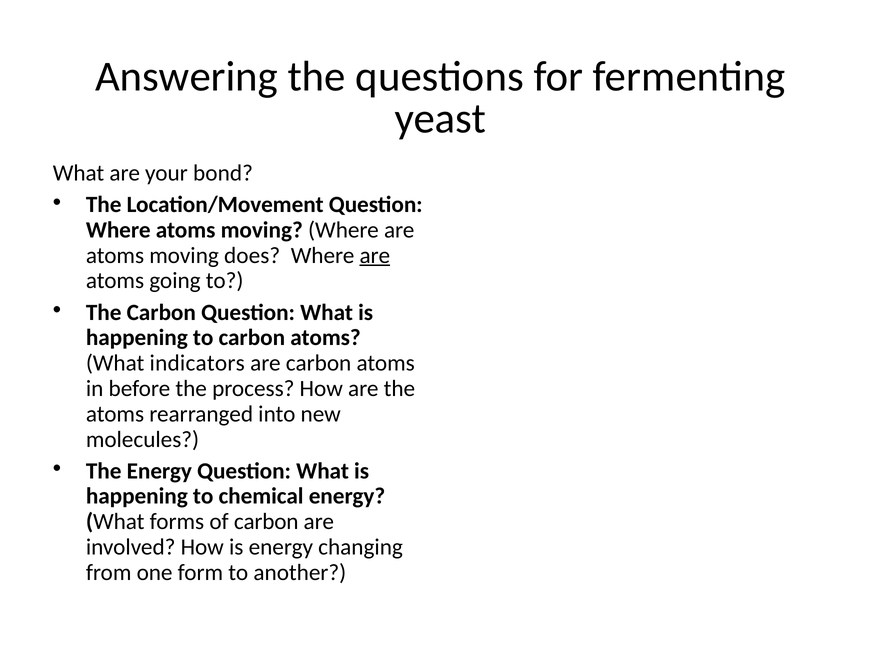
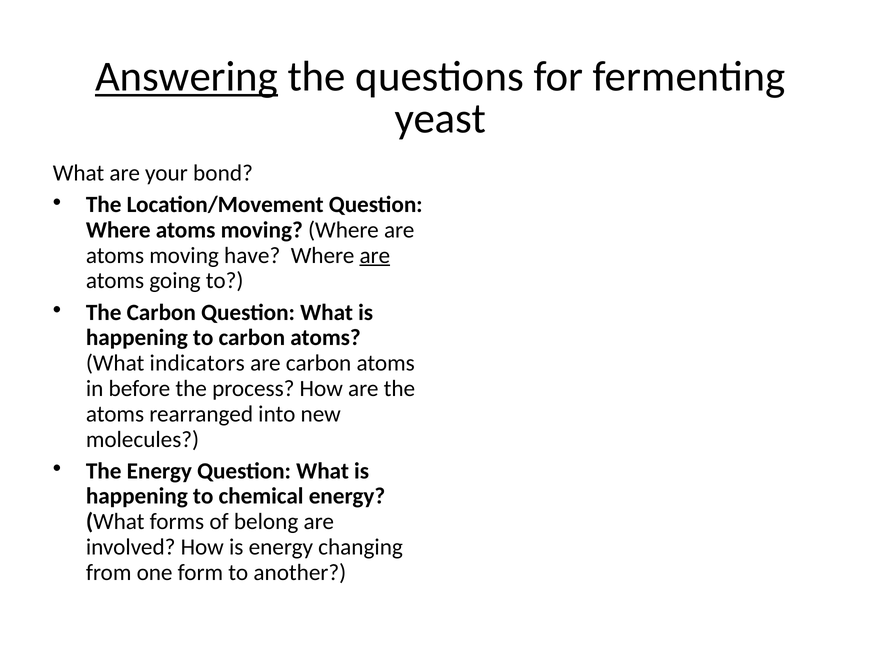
Answering underline: none -> present (187, 77)
does: does -> have (252, 255)
of carbon: carbon -> belong (266, 522)
